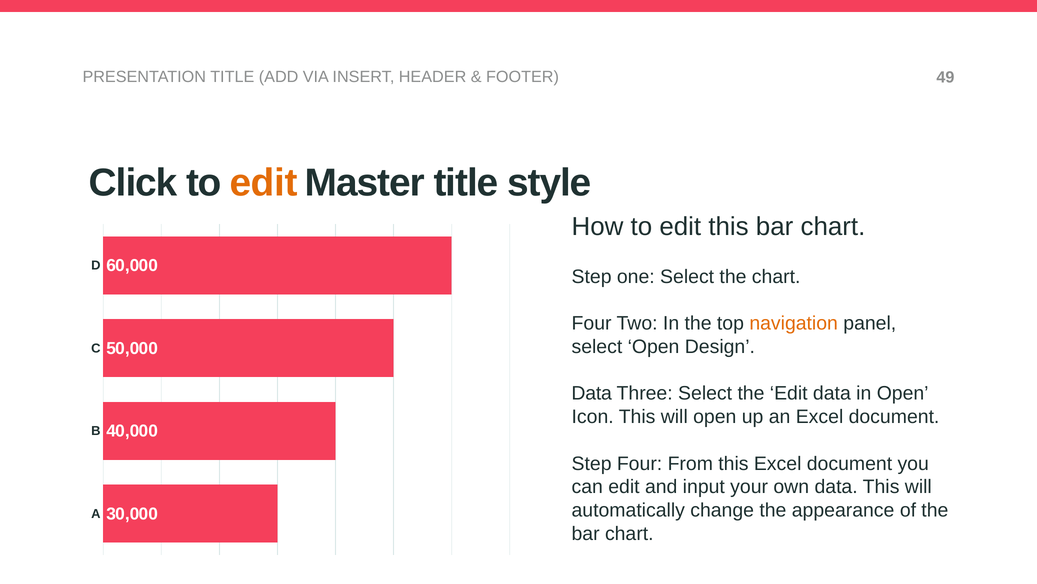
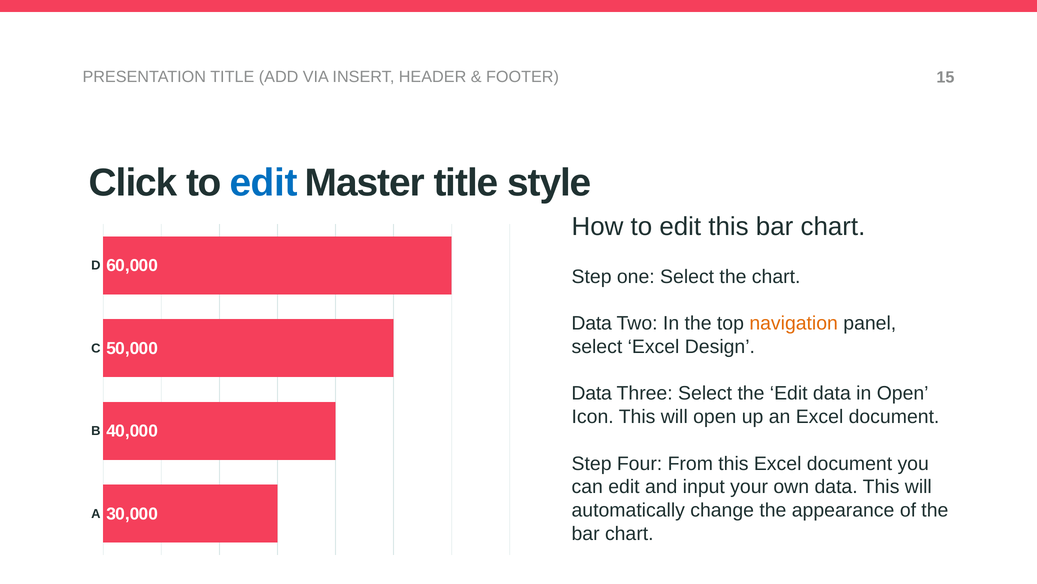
49: 49 -> 15 (945, 77)
edit colour: orange -> blue (264, 183)
Four: Four -> Data (592, 323)
select Open: Open -> Excel (654, 346)
